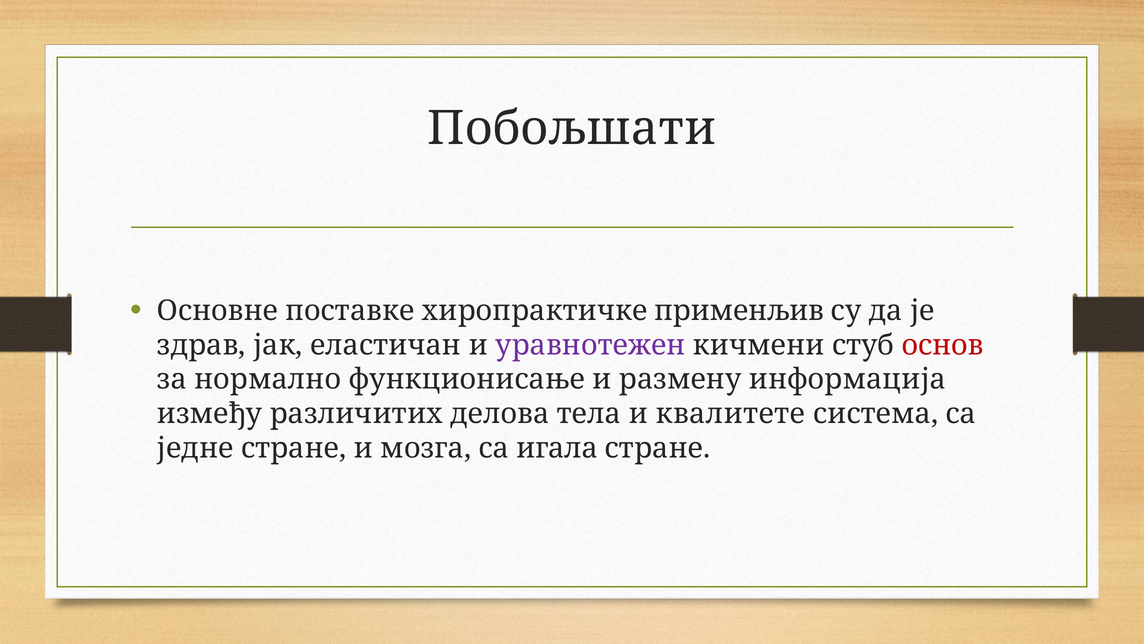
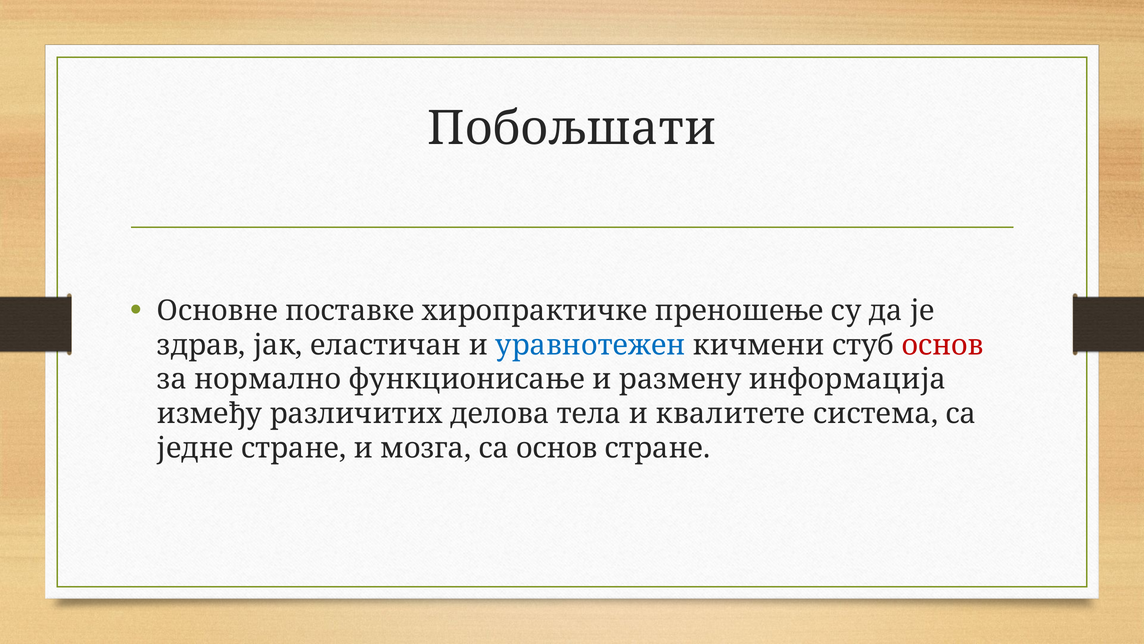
применљив: применљив -> преношење (739, 311)
уравнотежен colour: purple -> blue (590, 345)
са игала: игала -> основ (557, 448)
